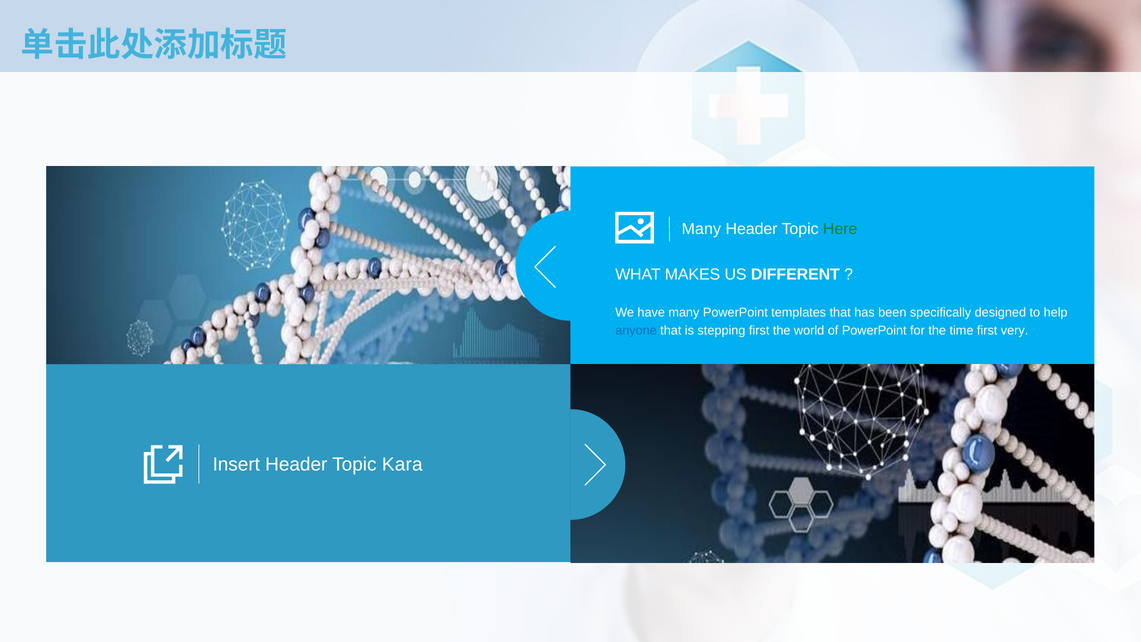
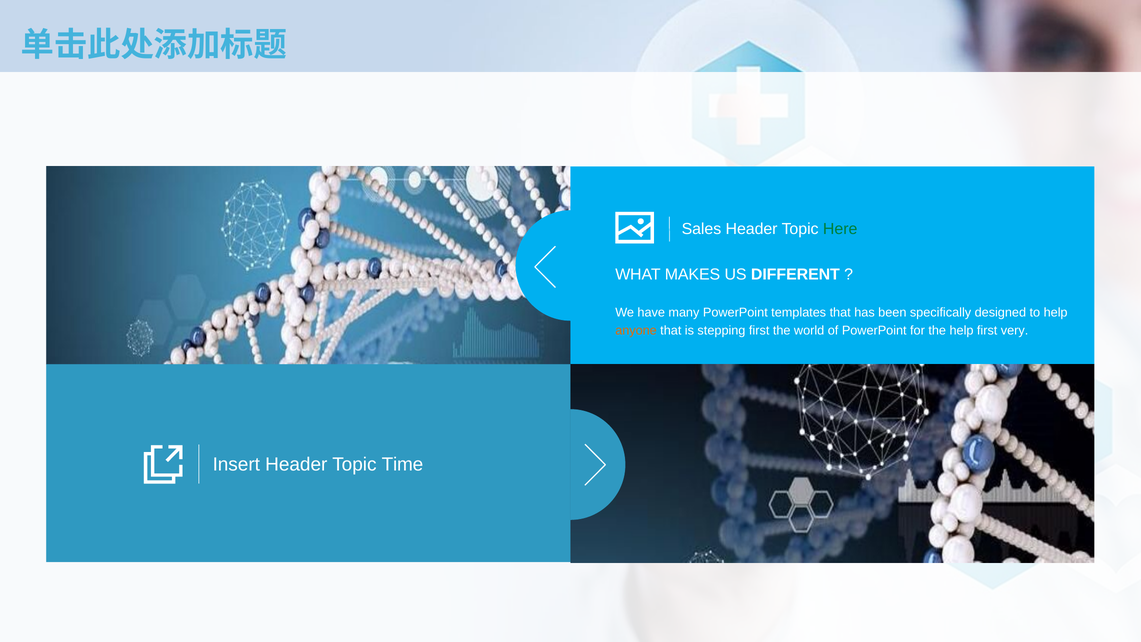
Many: Many -> Sales (701, 229)
anyone colour: blue -> orange (636, 331)
the time: time -> help (962, 331)
Kara: Kara -> Time (402, 464)
